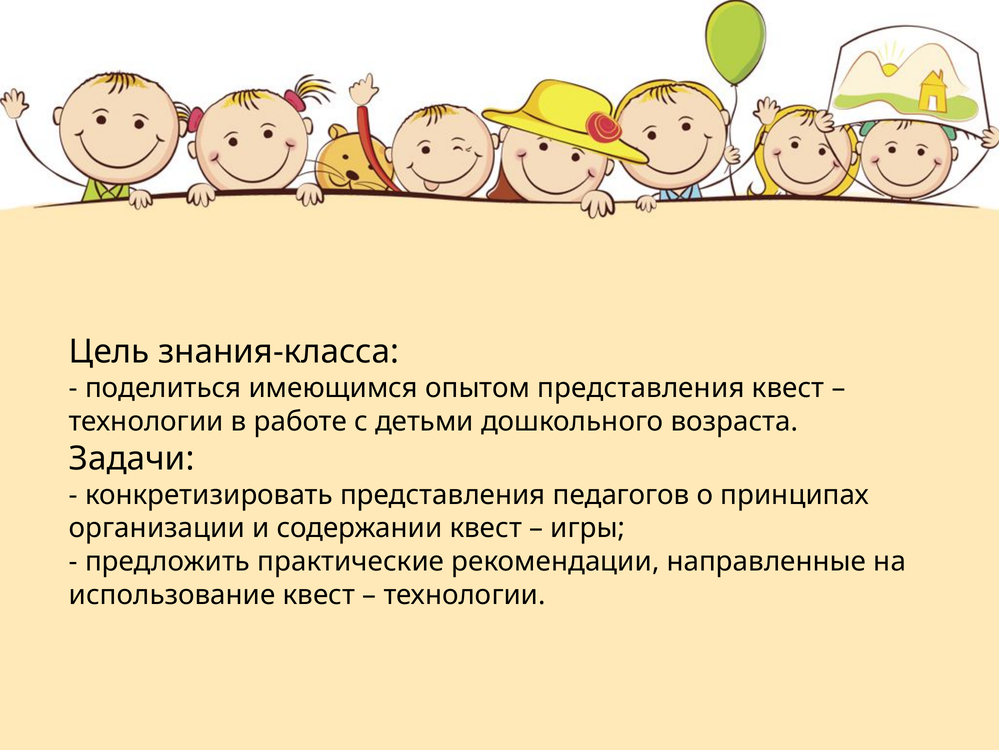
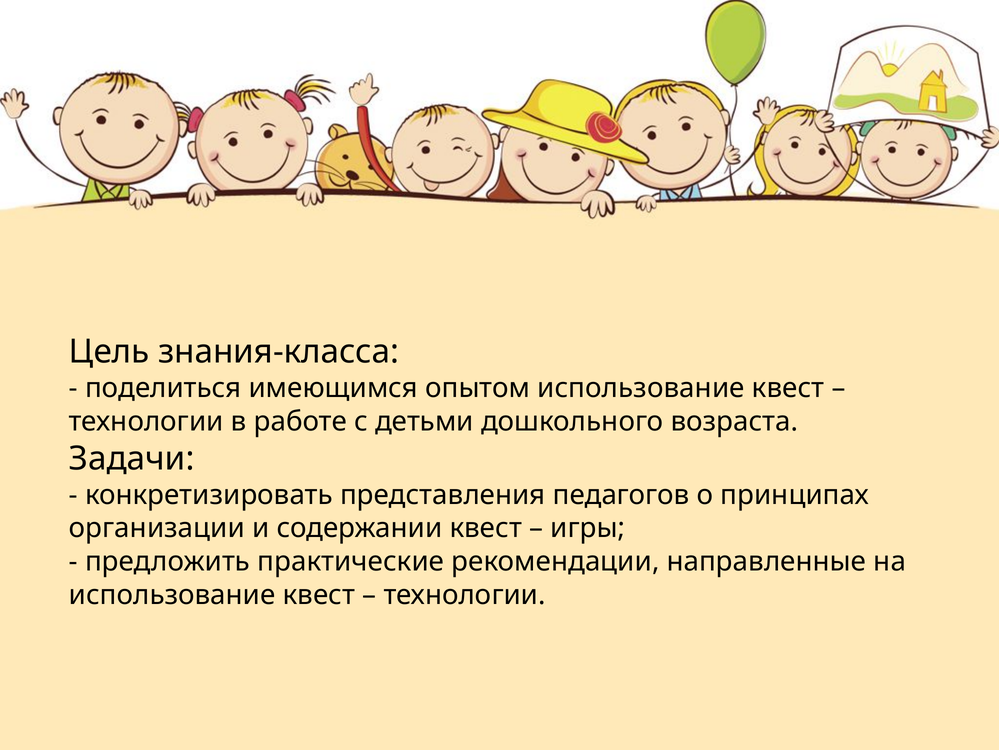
опытом представления: представления -> использование (641, 388)
